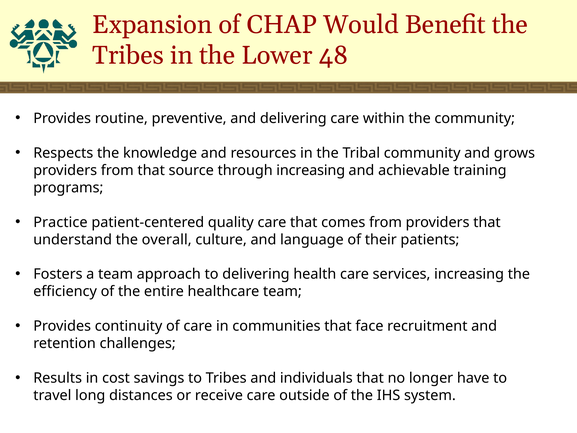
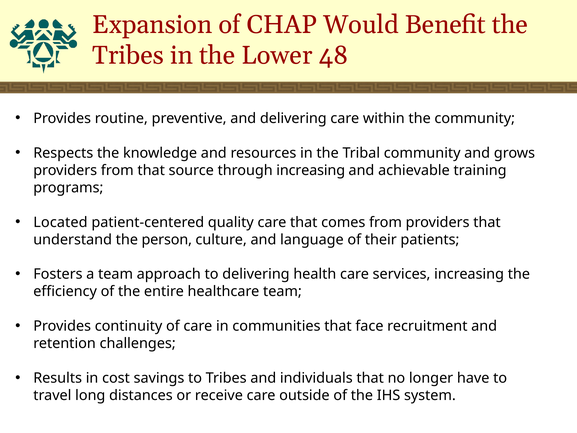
Practice: Practice -> Located (60, 222)
overall: overall -> person (167, 239)
